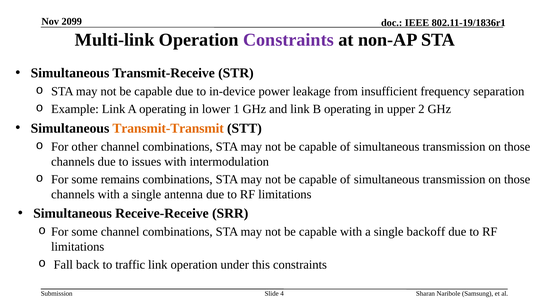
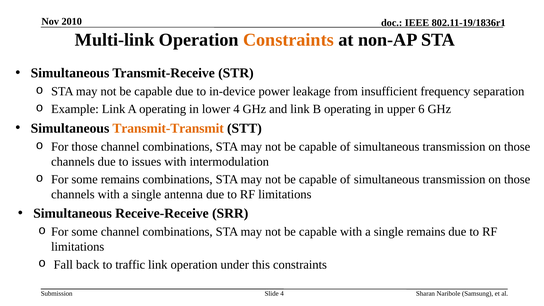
2099: 2099 -> 2010 (72, 22)
Constraints colour: purple -> orange (288, 40)
lower 1: 1 -> 4 (236, 109)
2: 2 -> 6 (421, 109)
For other: other -> those (85, 147)
single backoff: backoff -> remains (426, 232)
